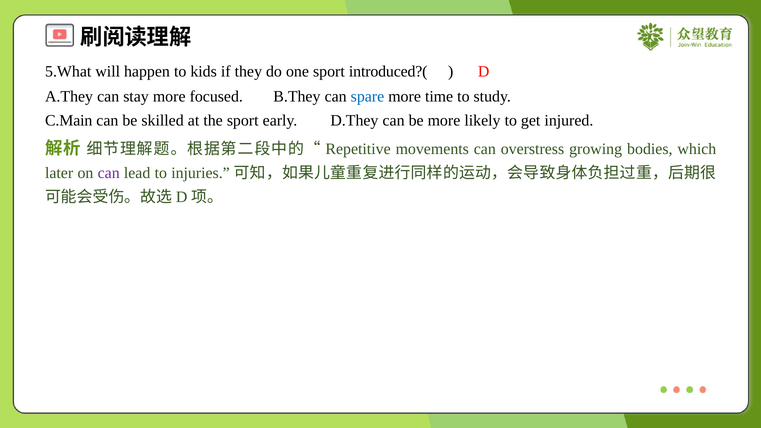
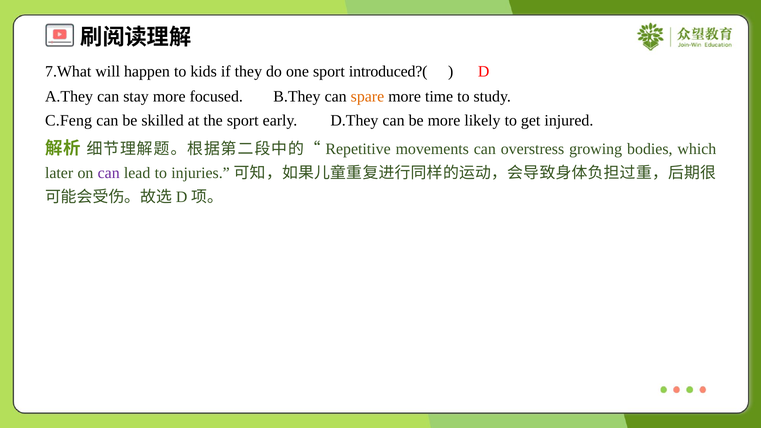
5.What: 5.What -> 7.What (68, 71)
spare colour: blue -> orange (367, 97)
C.Main: C.Main -> C.Feng (69, 120)
